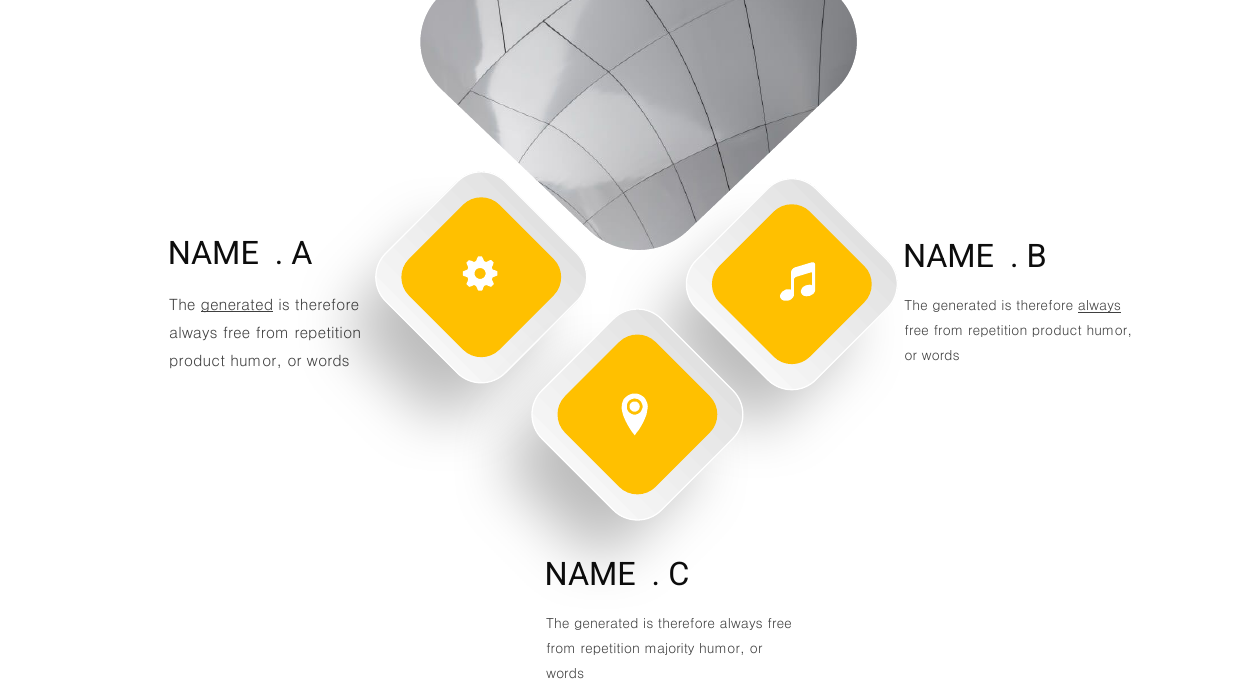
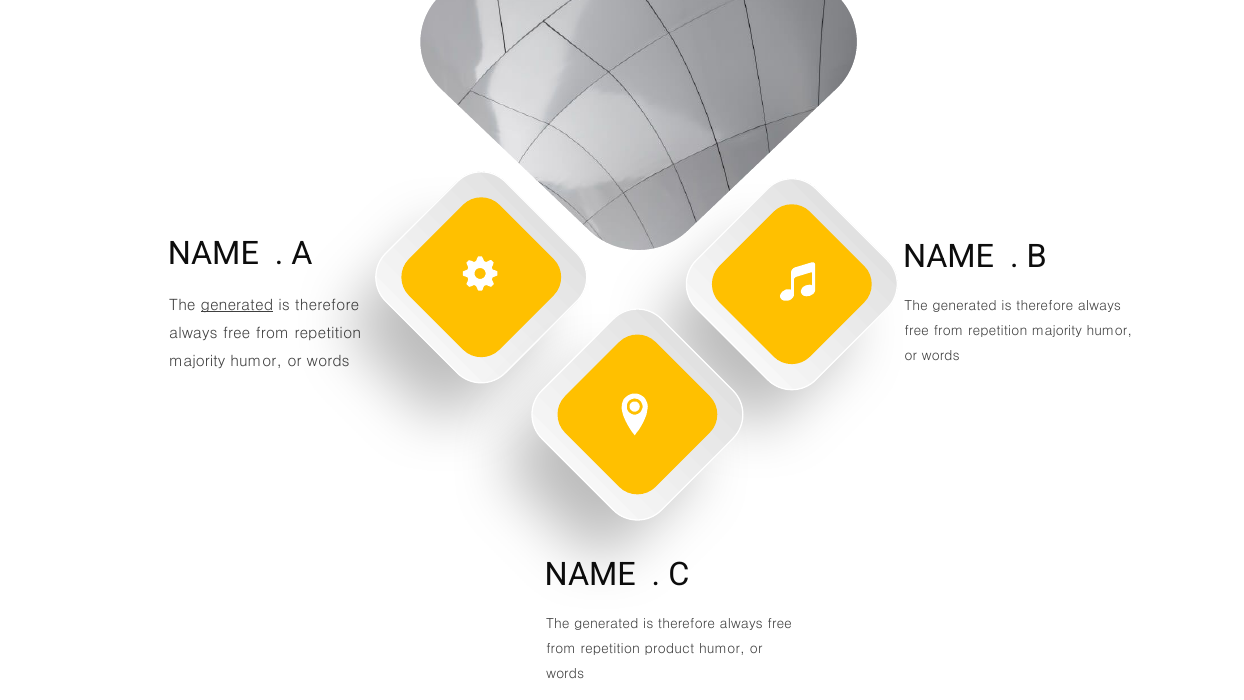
always underline: present -> none (1099, 306)
product: product -> majority (1057, 331)
product: product -> majority (197, 361)
majority: majority -> product (669, 648)
